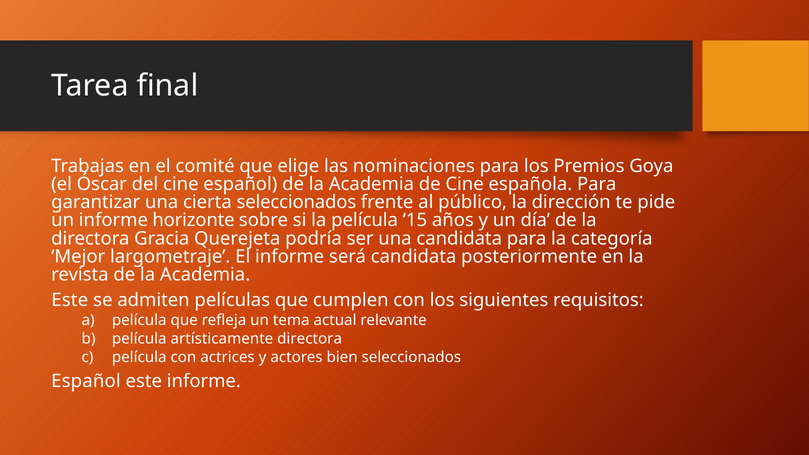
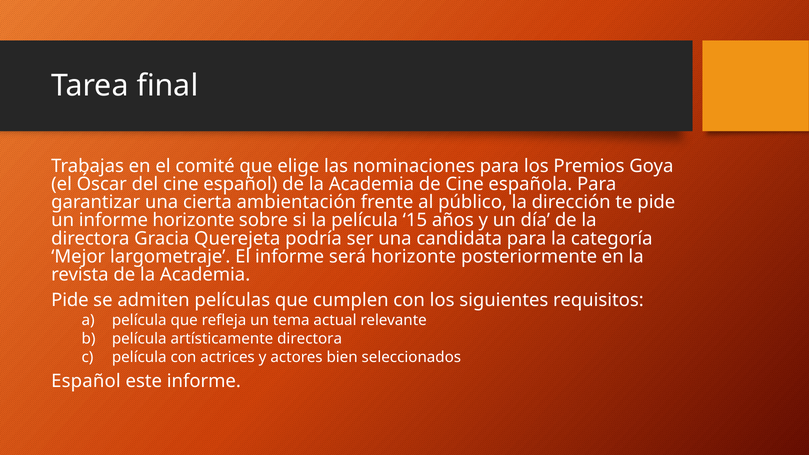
cierta seleccionados: seleccionados -> ambientación (296, 202)
será candidata: candidata -> horizonte (413, 256)
Este: Este -> Pide (70, 300)
